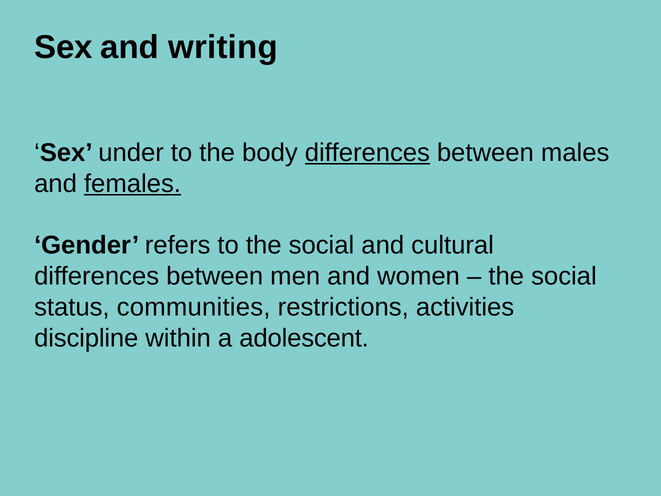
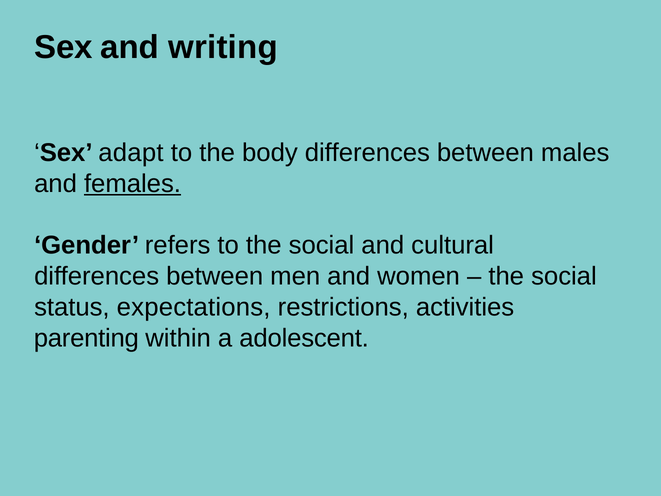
under: under -> adapt (131, 153)
differences underline: present -> none (367, 153)
communities: communities -> expectations (194, 307)
discipline: discipline -> parenting (86, 338)
